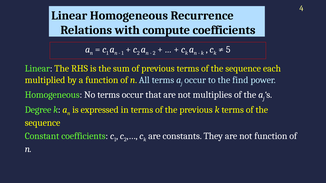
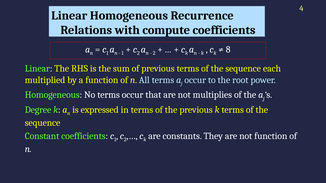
5: 5 -> 8 (228, 50)
find: find -> root (240, 80)
